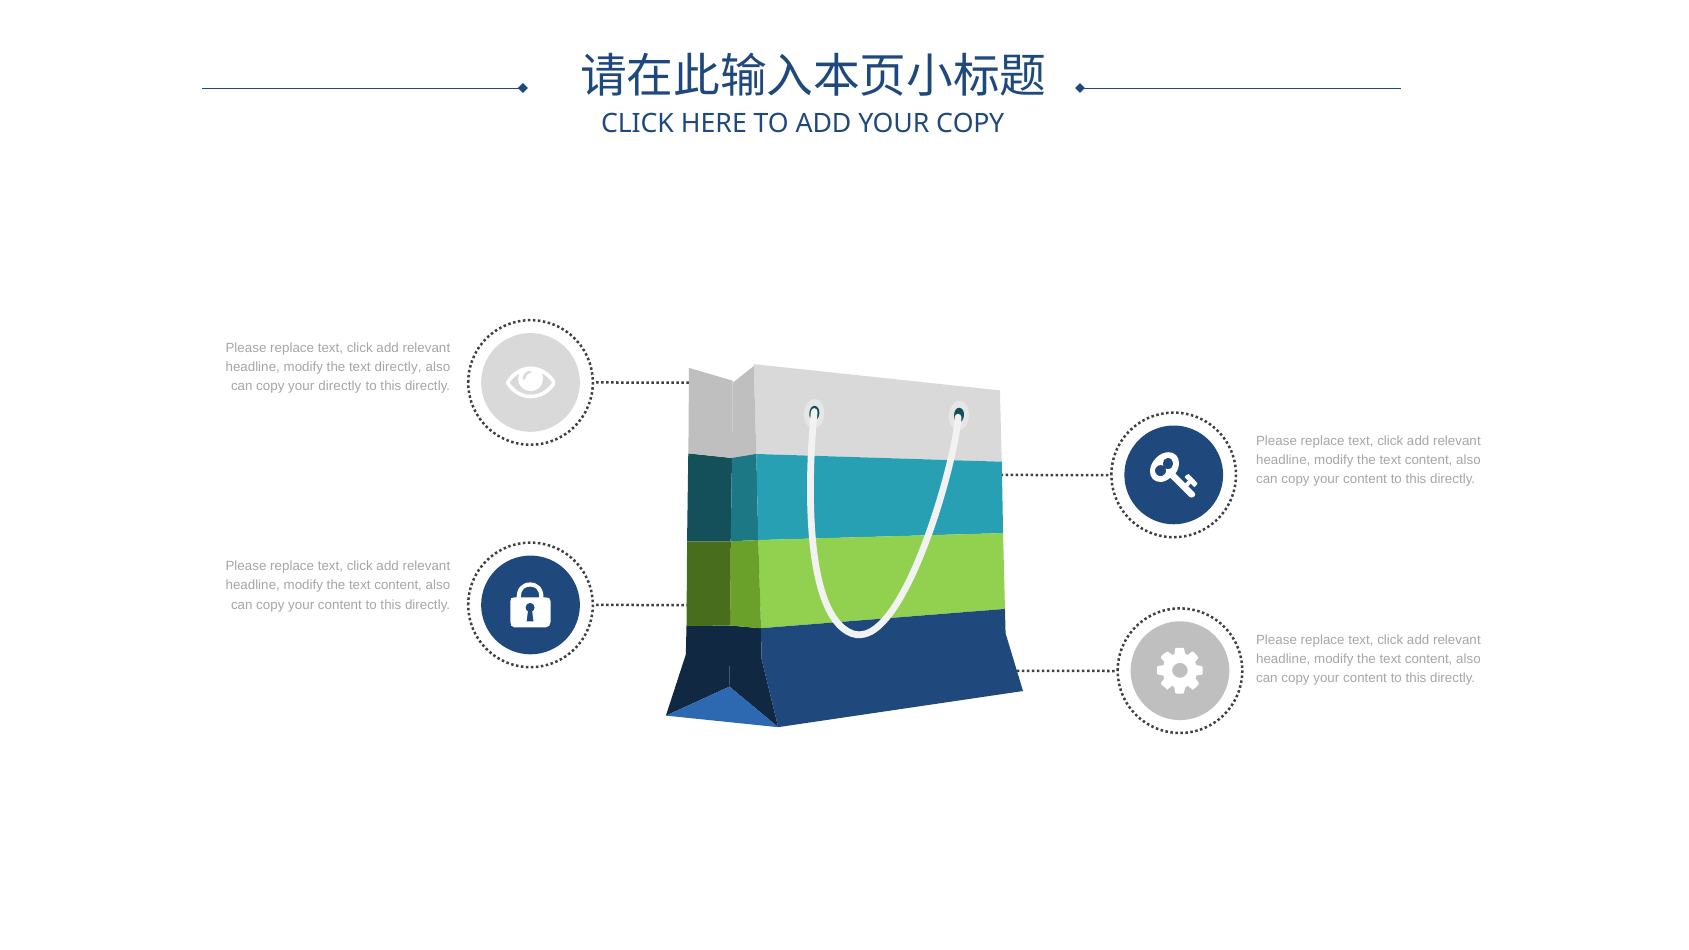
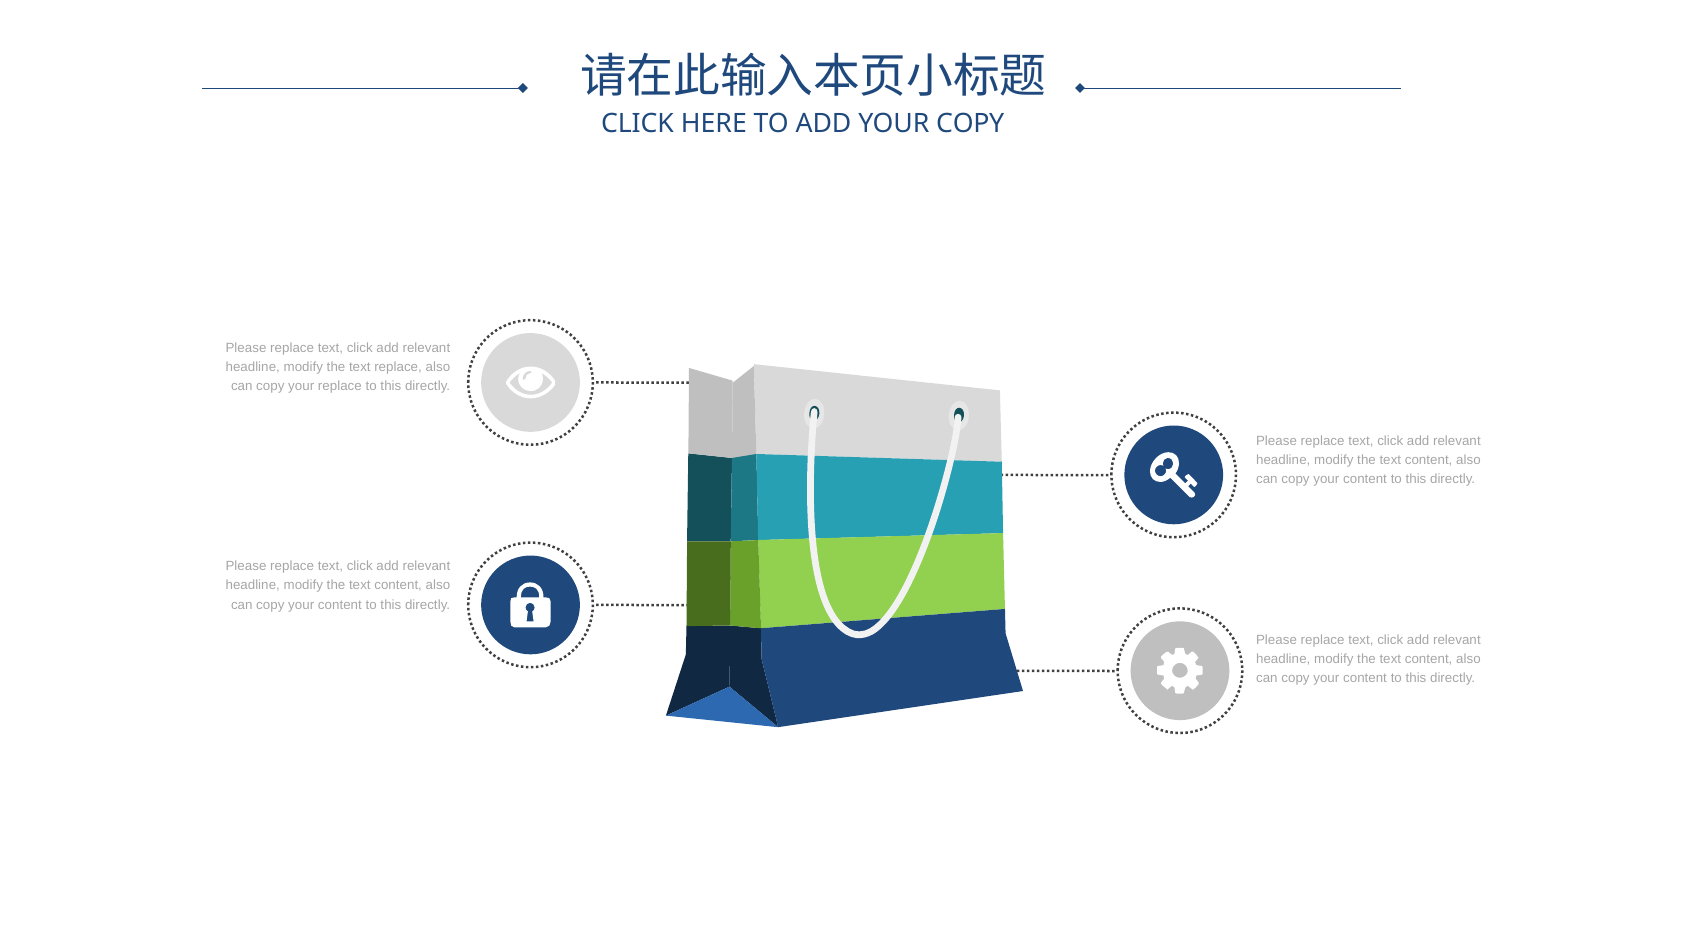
text directly: directly -> replace (398, 367)
your directly: directly -> replace (340, 386)
